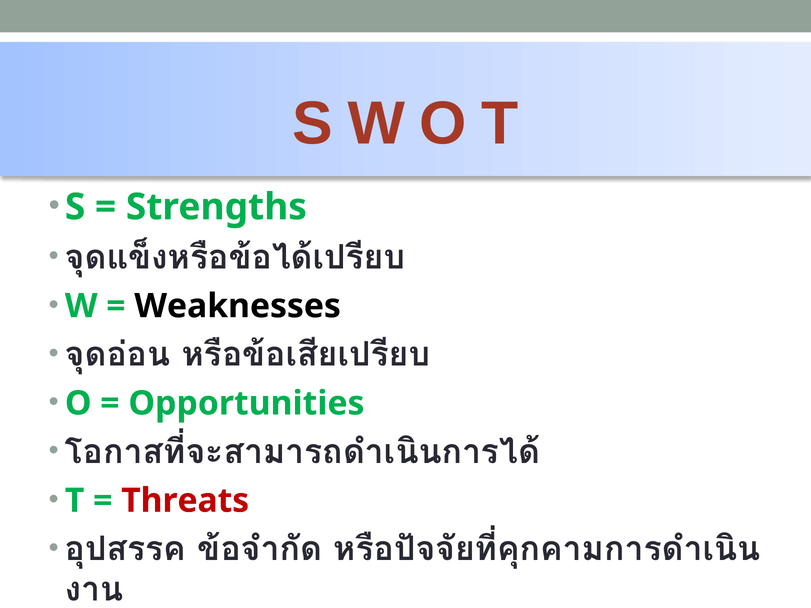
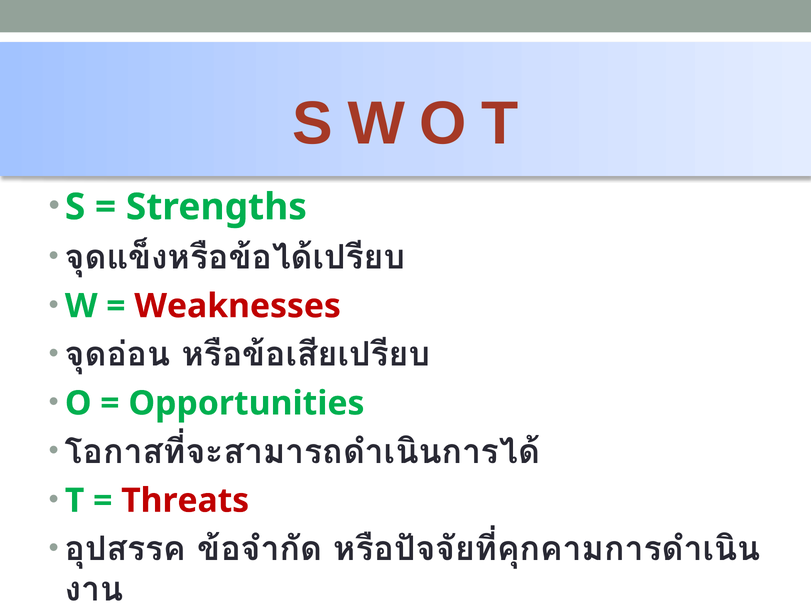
Weaknesses colour: black -> red (238, 306)
